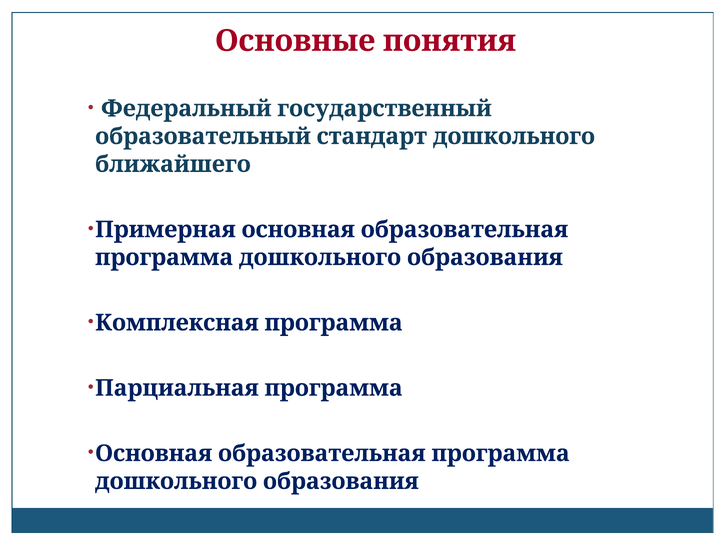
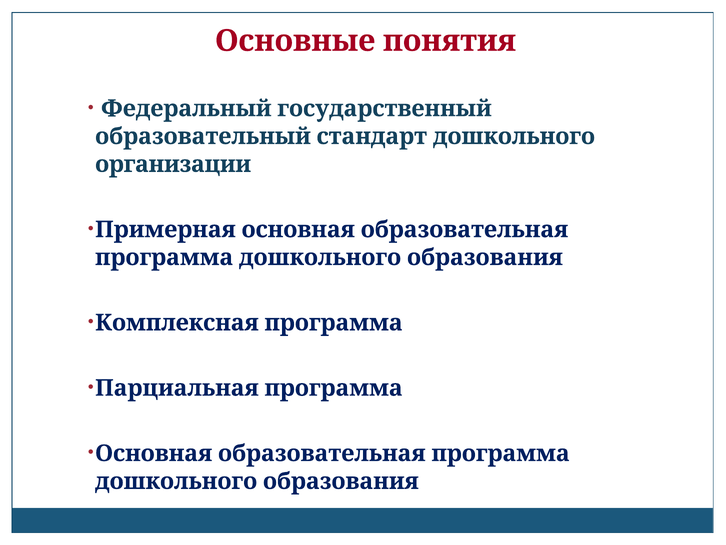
ближайшего: ближайшего -> организации (173, 164)
